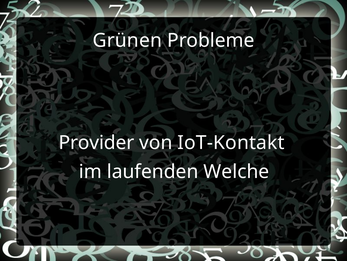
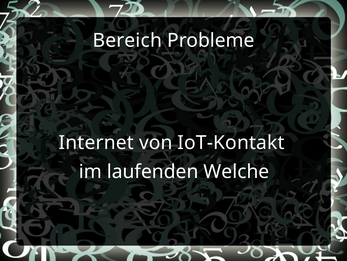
Grünen: Grünen -> Bereich (127, 40)
Provider: Provider -> Internet (96, 142)
